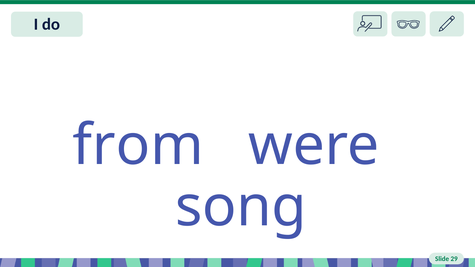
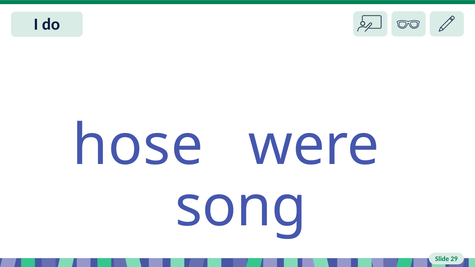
from: from -> hose (138, 146)
